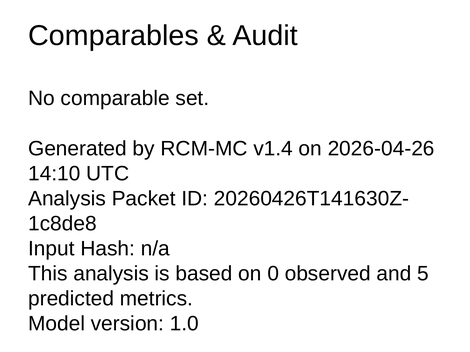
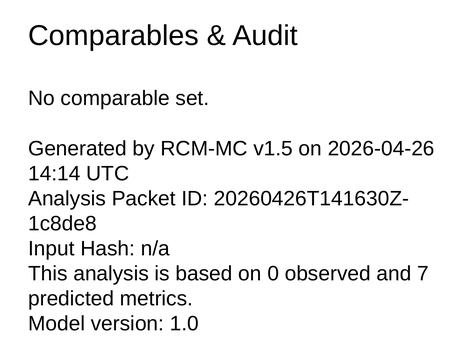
v1.4: v1.4 -> v1.5 (273, 149)
14:10: 14:10 -> 14:14 (54, 174)
5: 5 -> 7 (423, 274)
